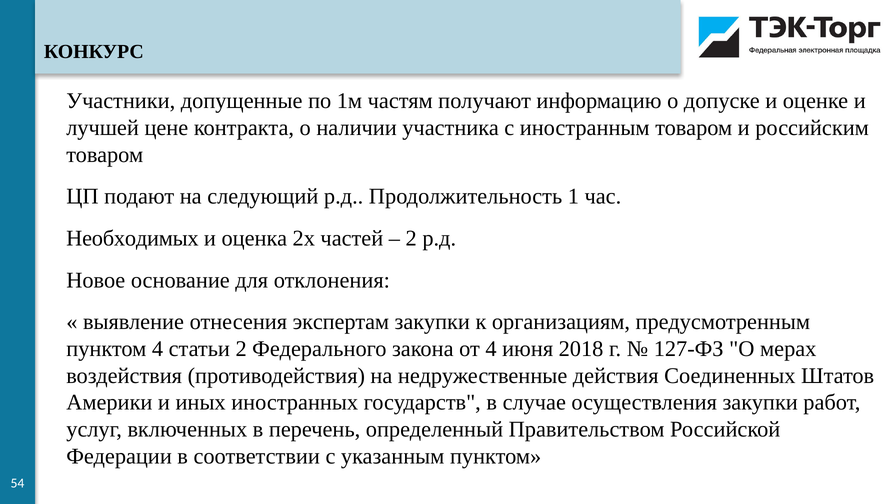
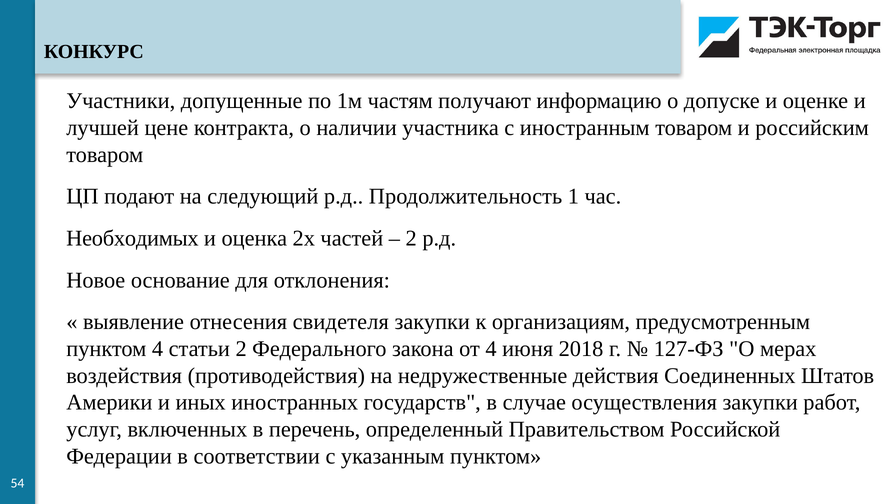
экспертам: экспертам -> свидетеля (341, 322)
